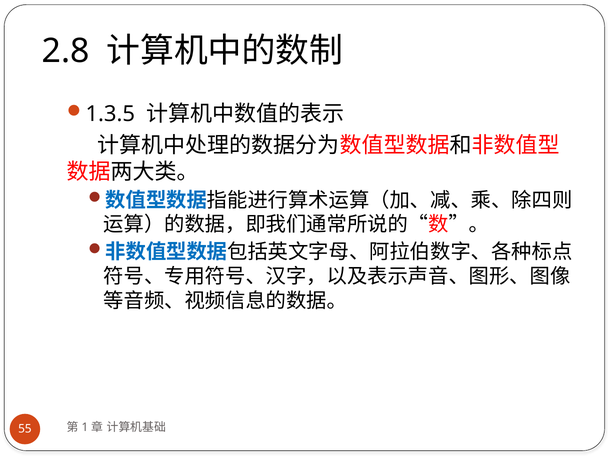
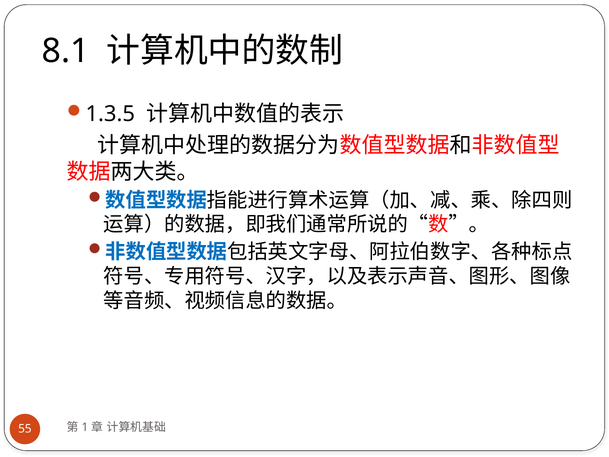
2.8: 2.8 -> 8.1 (66, 51)
